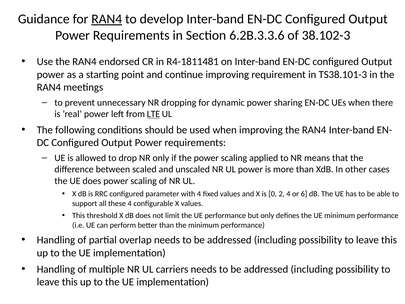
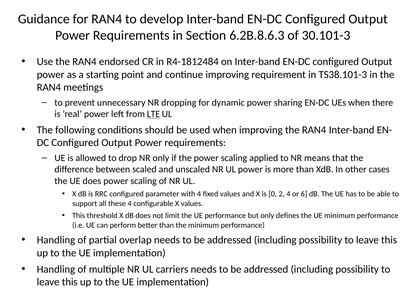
RAN4 underline: present -> none (107, 19)
6.2B.3.3.6: 6.2B.3.3.6 -> 6.2B.8.6.3 (257, 35)
38.102-3: 38.102-3 -> 30.101-3 (326, 35)
R4-1811481: R4-1811481 -> R4-1812484 (193, 62)
